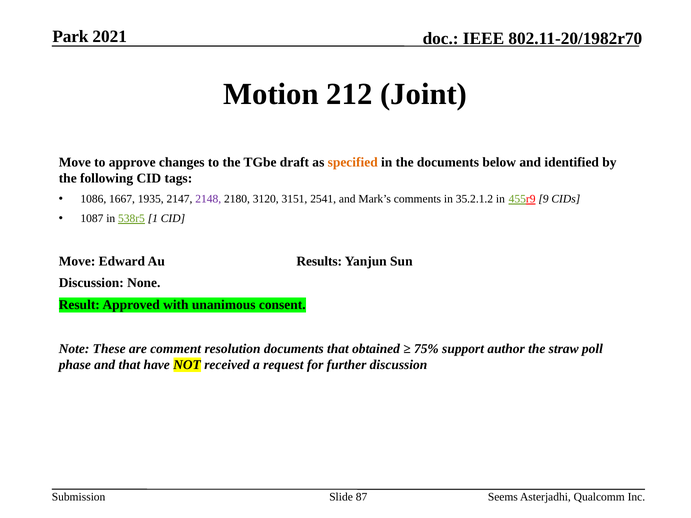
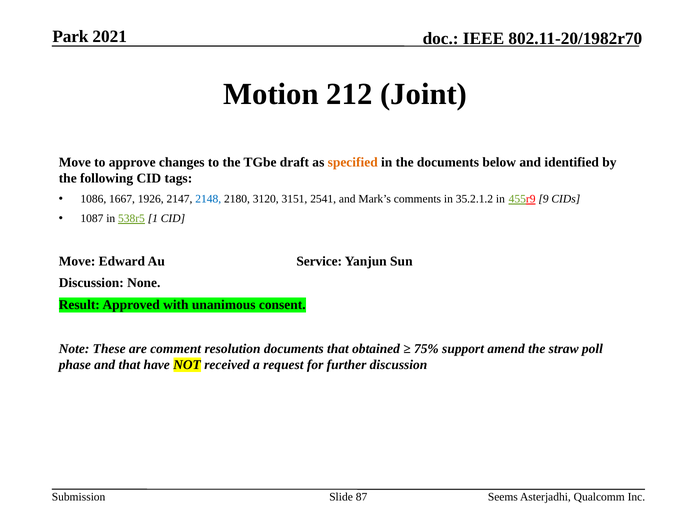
1935: 1935 -> 1926 (151, 199)
2148 colour: purple -> blue (208, 199)
Results: Results -> Service (319, 261)
author: author -> amend (506, 349)
